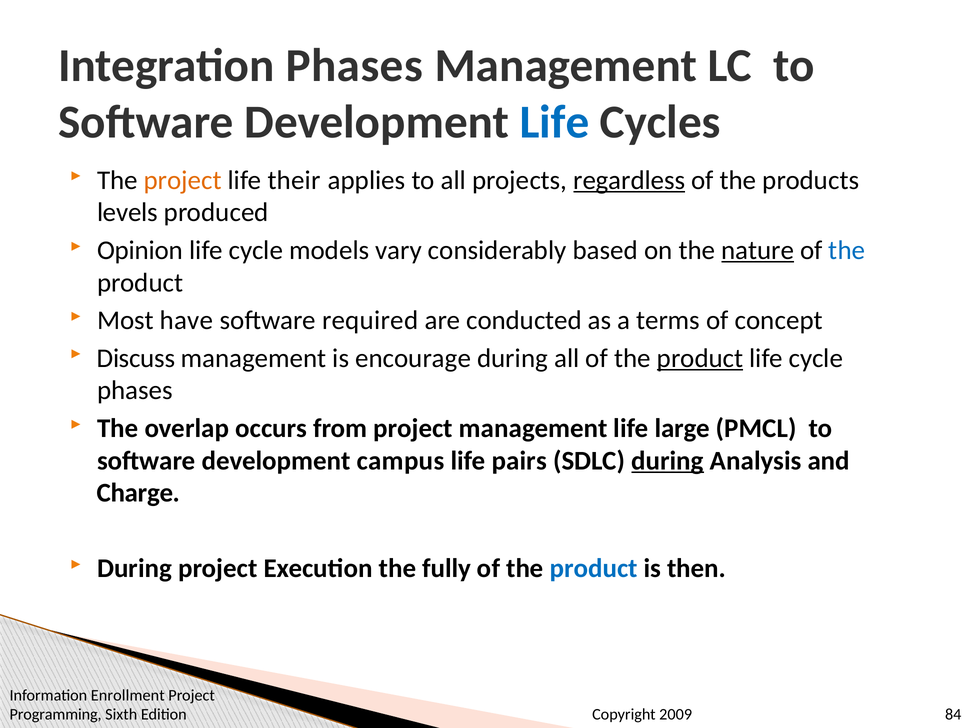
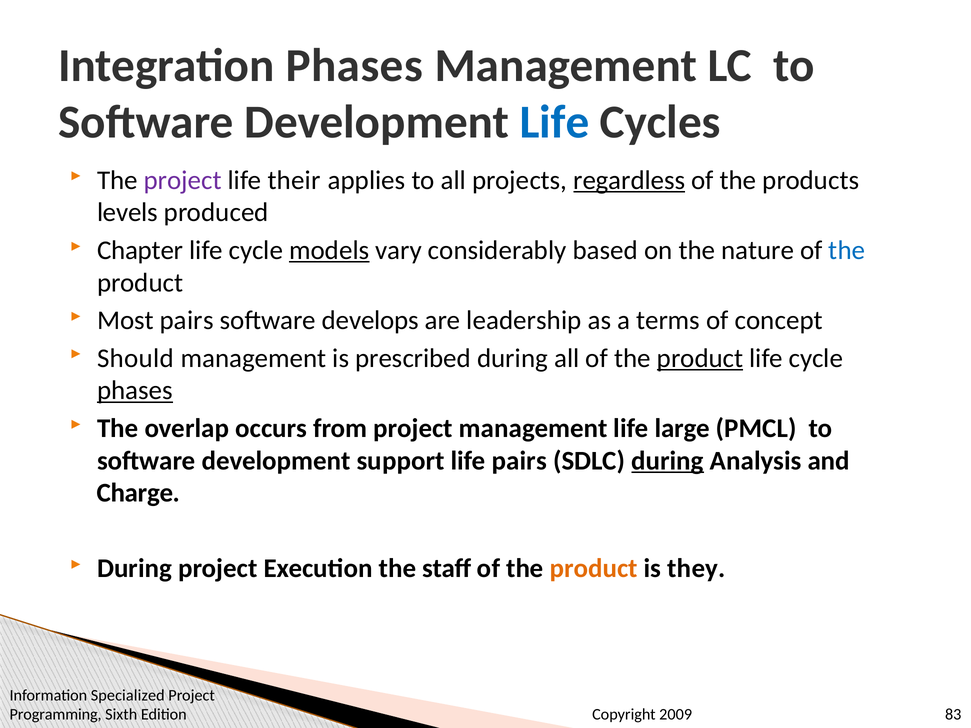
project colour: orange -> purple (183, 180)
Opinion: Opinion -> Chapter (140, 250)
models underline: none -> present (329, 250)
nature underline: present -> none (758, 250)
Most have: have -> pairs (187, 321)
required: required -> develops (370, 321)
conducted: conducted -> leadership (524, 321)
Discuss: Discuss -> Should (136, 358)
encourage: encourage -> prescribed (413, 358)
phases underline: none -> present (135, 391)
campus: campus -> support (401, 461)
fully: fully -> staff (447, 569)
product colour: blue -> orange (594, 569)
then: then -> they (696, 569)
Enrollment: Enrollment -> Specialized (128, 695)
84: 84 -> 83 (953, 715)
